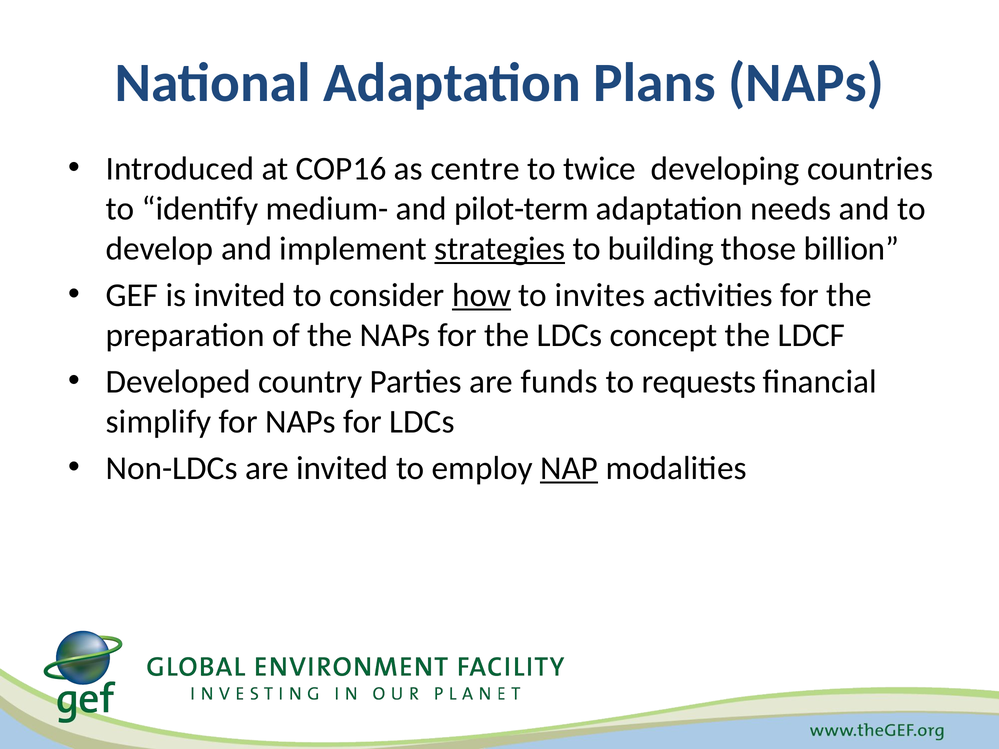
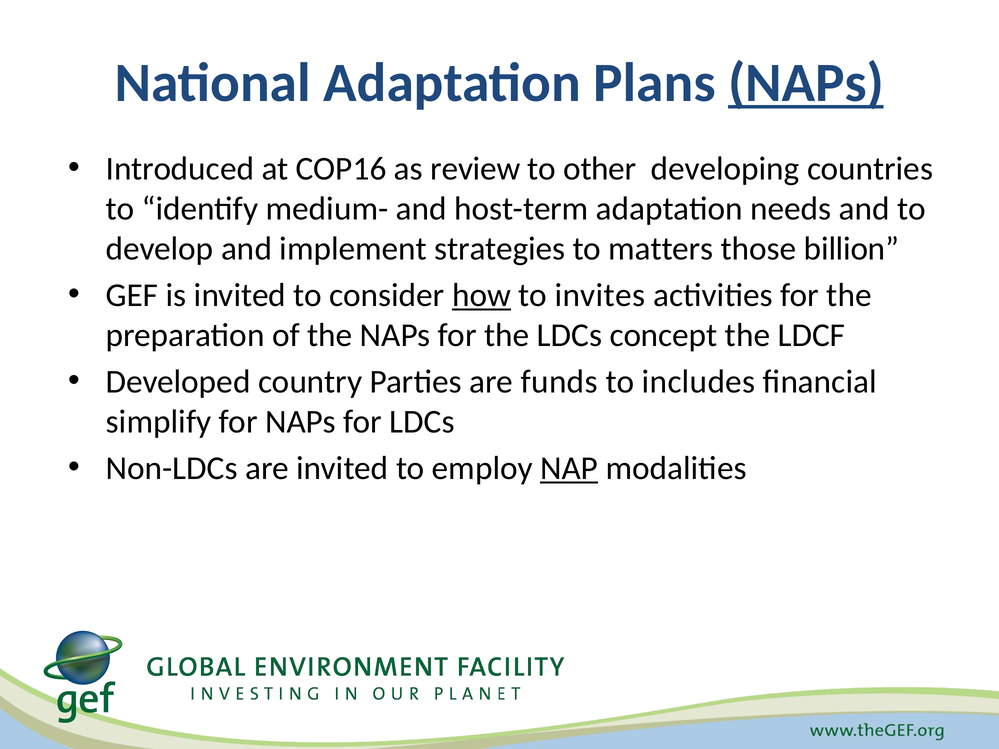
NAPs underline: none -> present (806, 83)
centre: centre -> review (475, 169)
twice: twice -> other (600, 169)
pilot-term: pilot-term -> host-term (521, 209)
strategies underline: present -> none (500, 249)
building: building -> matters (661, 249)
requests: requests -> includes (699, 382)
